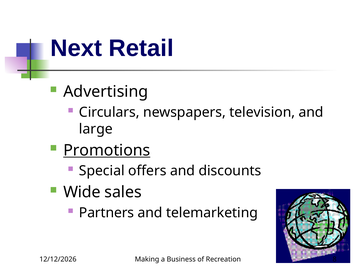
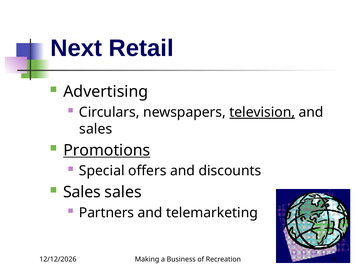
television underline: none -> present (262, 112)
large: large -> sales (96, 129)
Wide: Wide -> Sales (82, 192)
